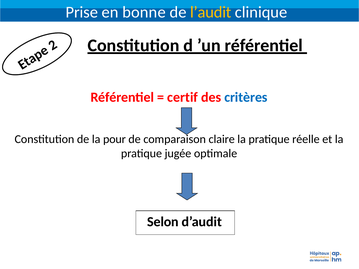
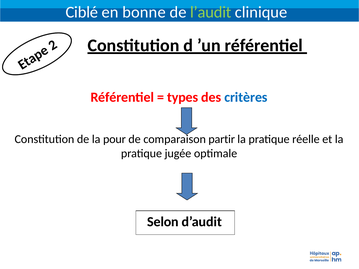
Prise: Prise -> Ciblé (82, 12)
l’audit colour: yellow -> light green (211, 12)
certif: certif -> types (183, 97)
claire: claire -> partir (222, 139)
